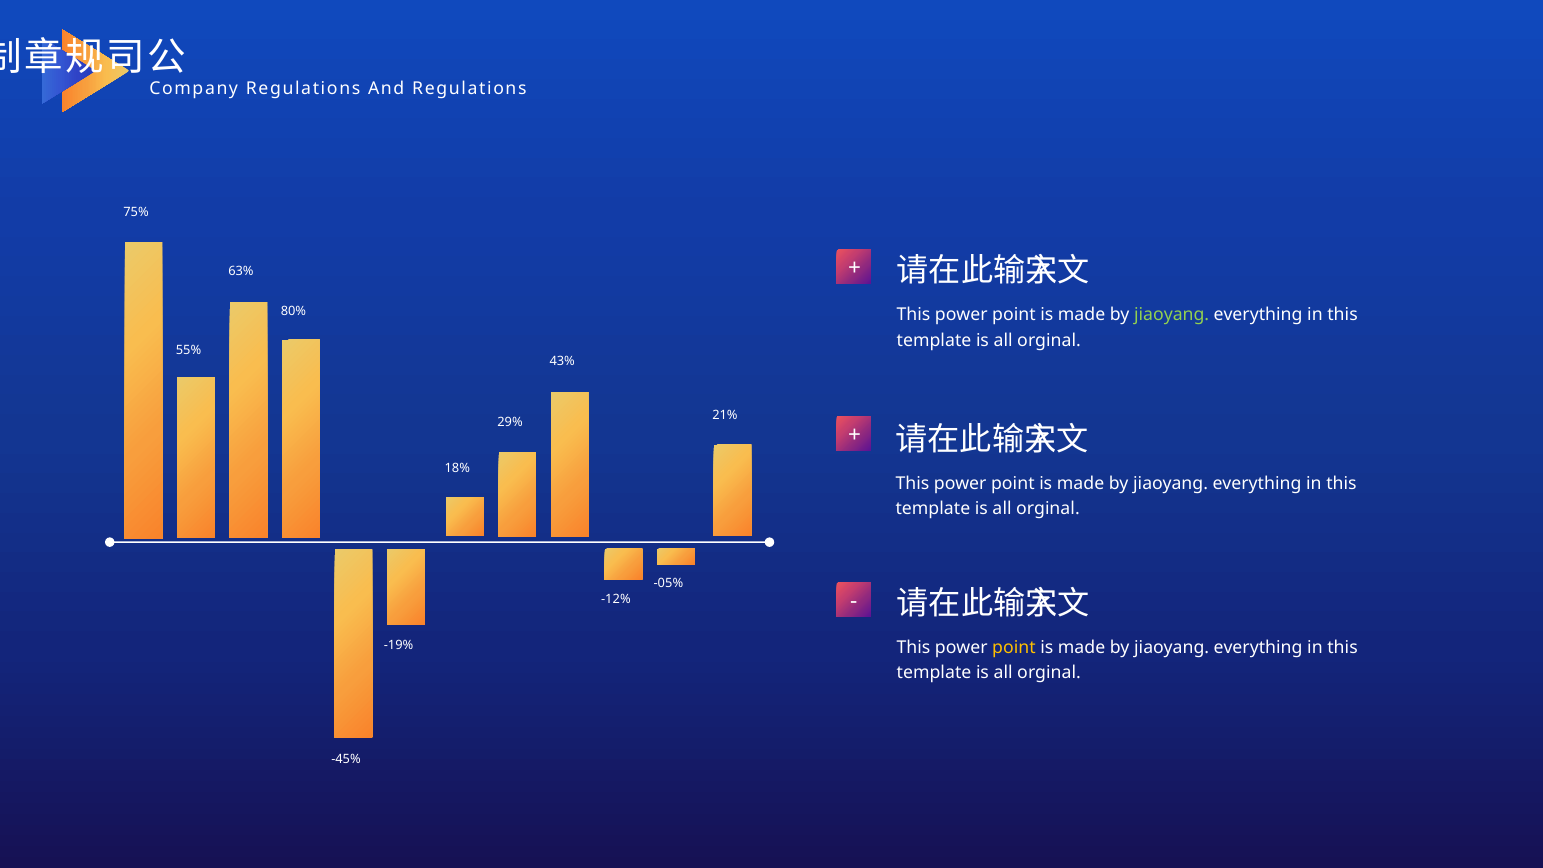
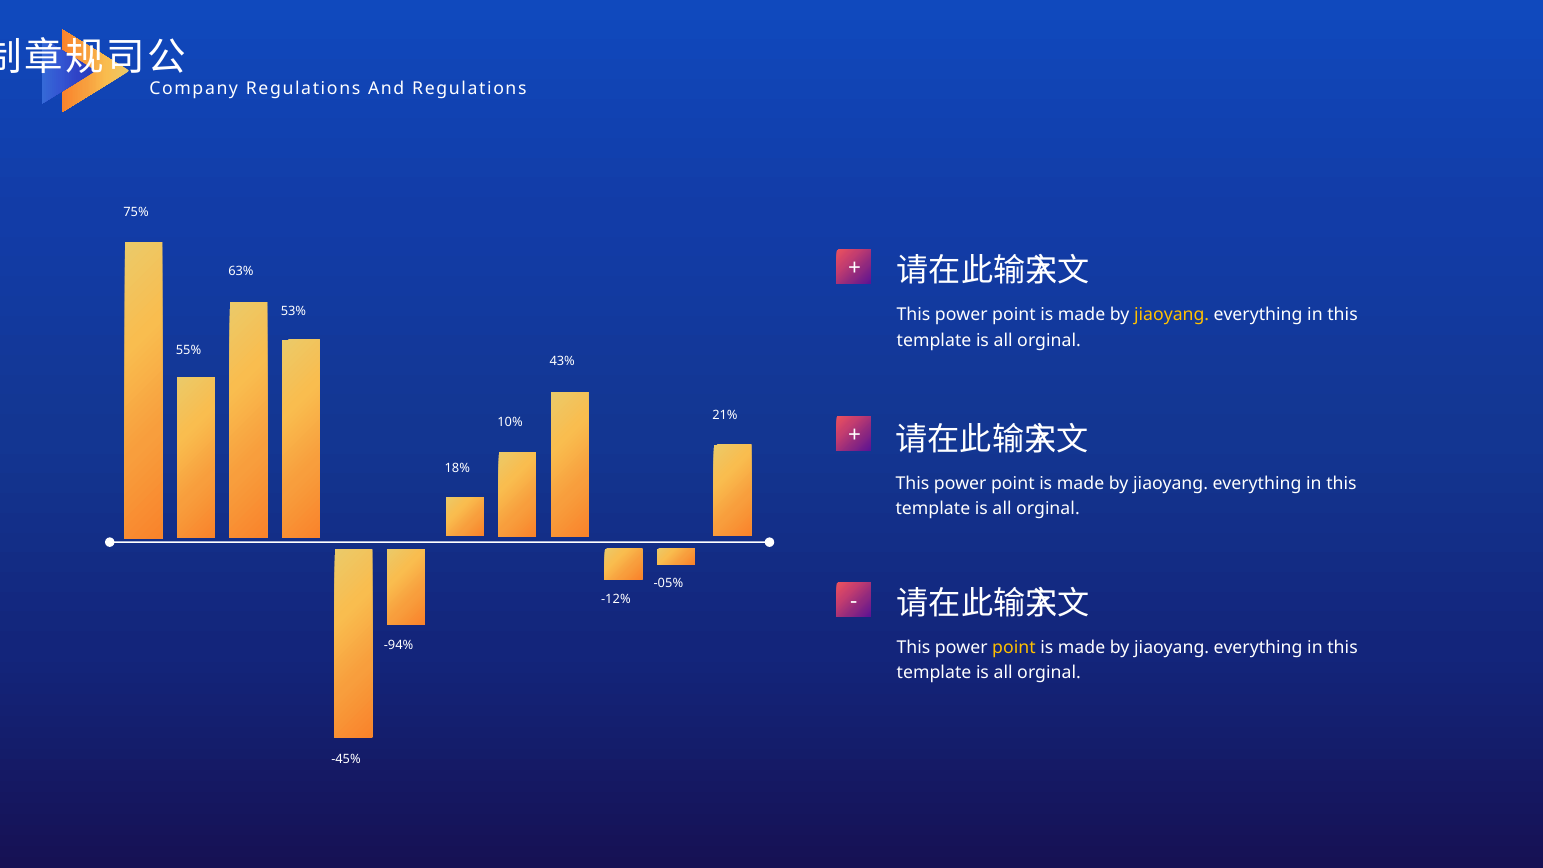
80%: 80% -> 53% (293, 311)
jiaoyang colour: light green -> yellow (1172, 315)
29%: 29% -> 10% (510, 422)
-19%: -19% -> -94% (399, 645)
